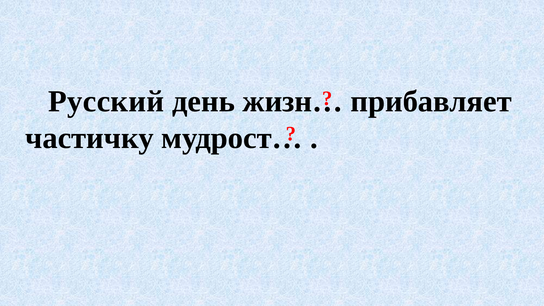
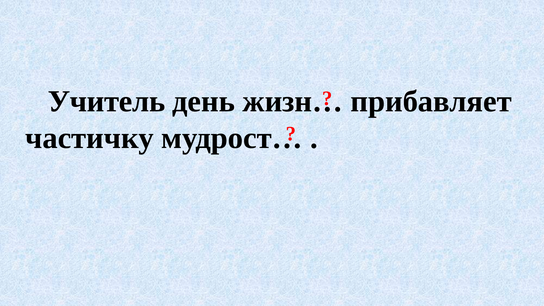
Русский: Русский -> Учитель (106, 101)
